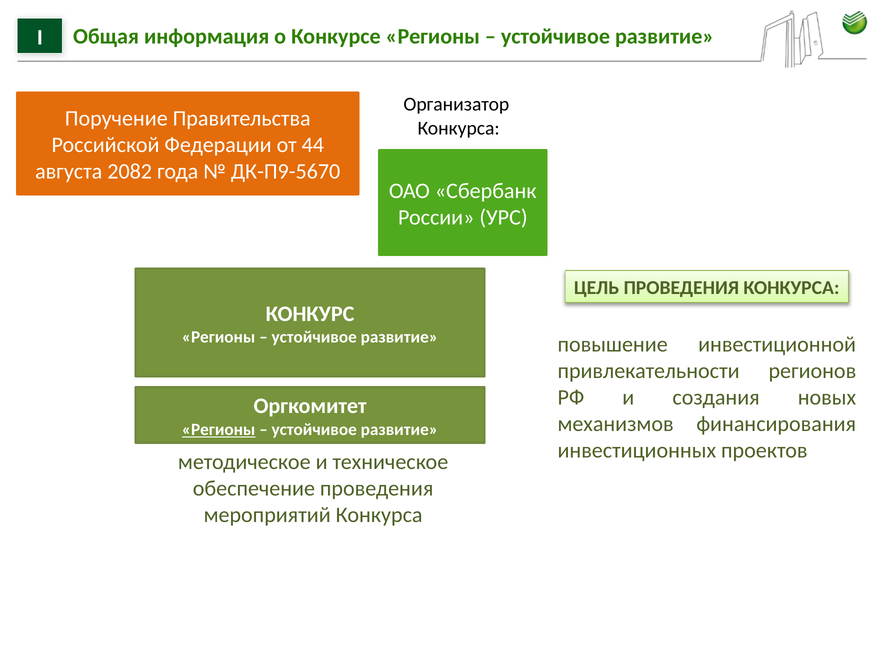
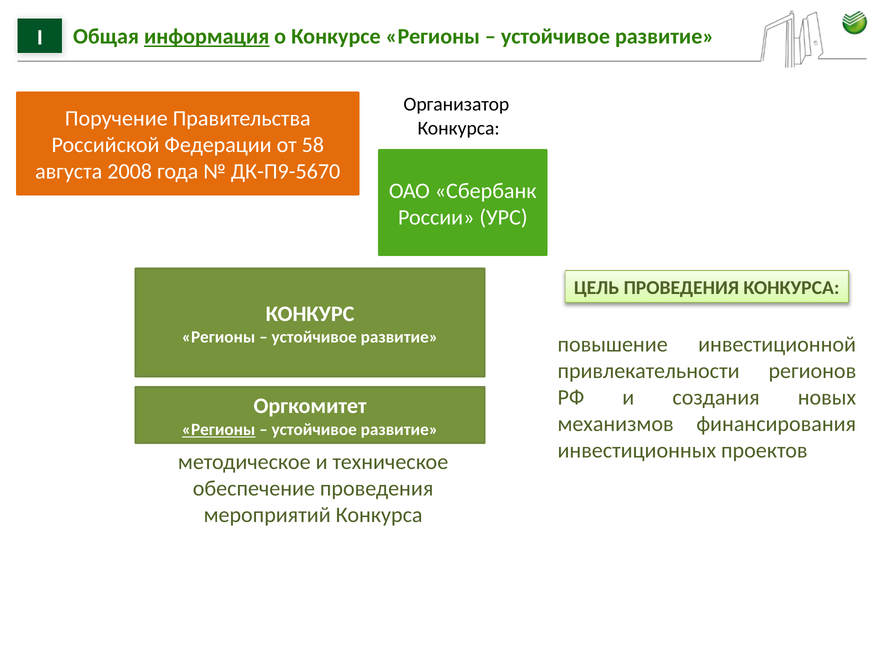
информация underline: none -> present (207, 37)
44: 44 -> 58 (313, 145)
2082: 2082 -> 2008 (130, 172)
